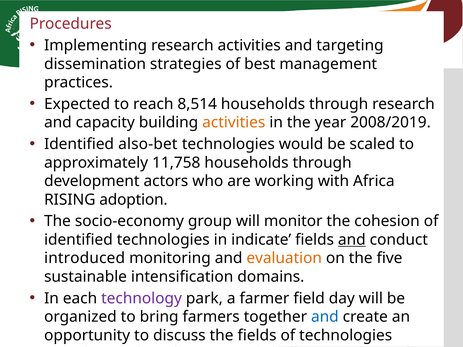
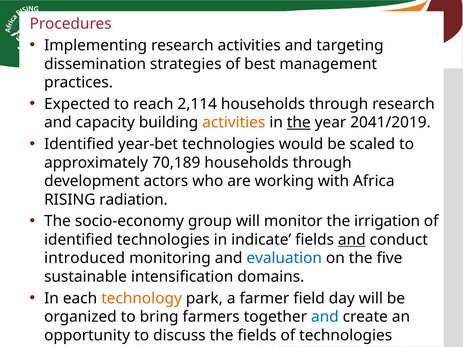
8,514: 8,514 -> 2,114 (197, 104)
the underline: none -> present (299, 123)
2008/2019: 2008/2019 -> 2041/2019 (390, 123)
also-bet: also-bet -> year-bet (148, 144)
11,758: 11,758 -> 70,189 (176, 163)
adoption: adoption -> radiation (133, 200)
cohesion: cohesion -> irrigation (387, 221)
evaluation colour: orange -> blue (284, 258)
technology colour: purple -> orange (142, 299)
